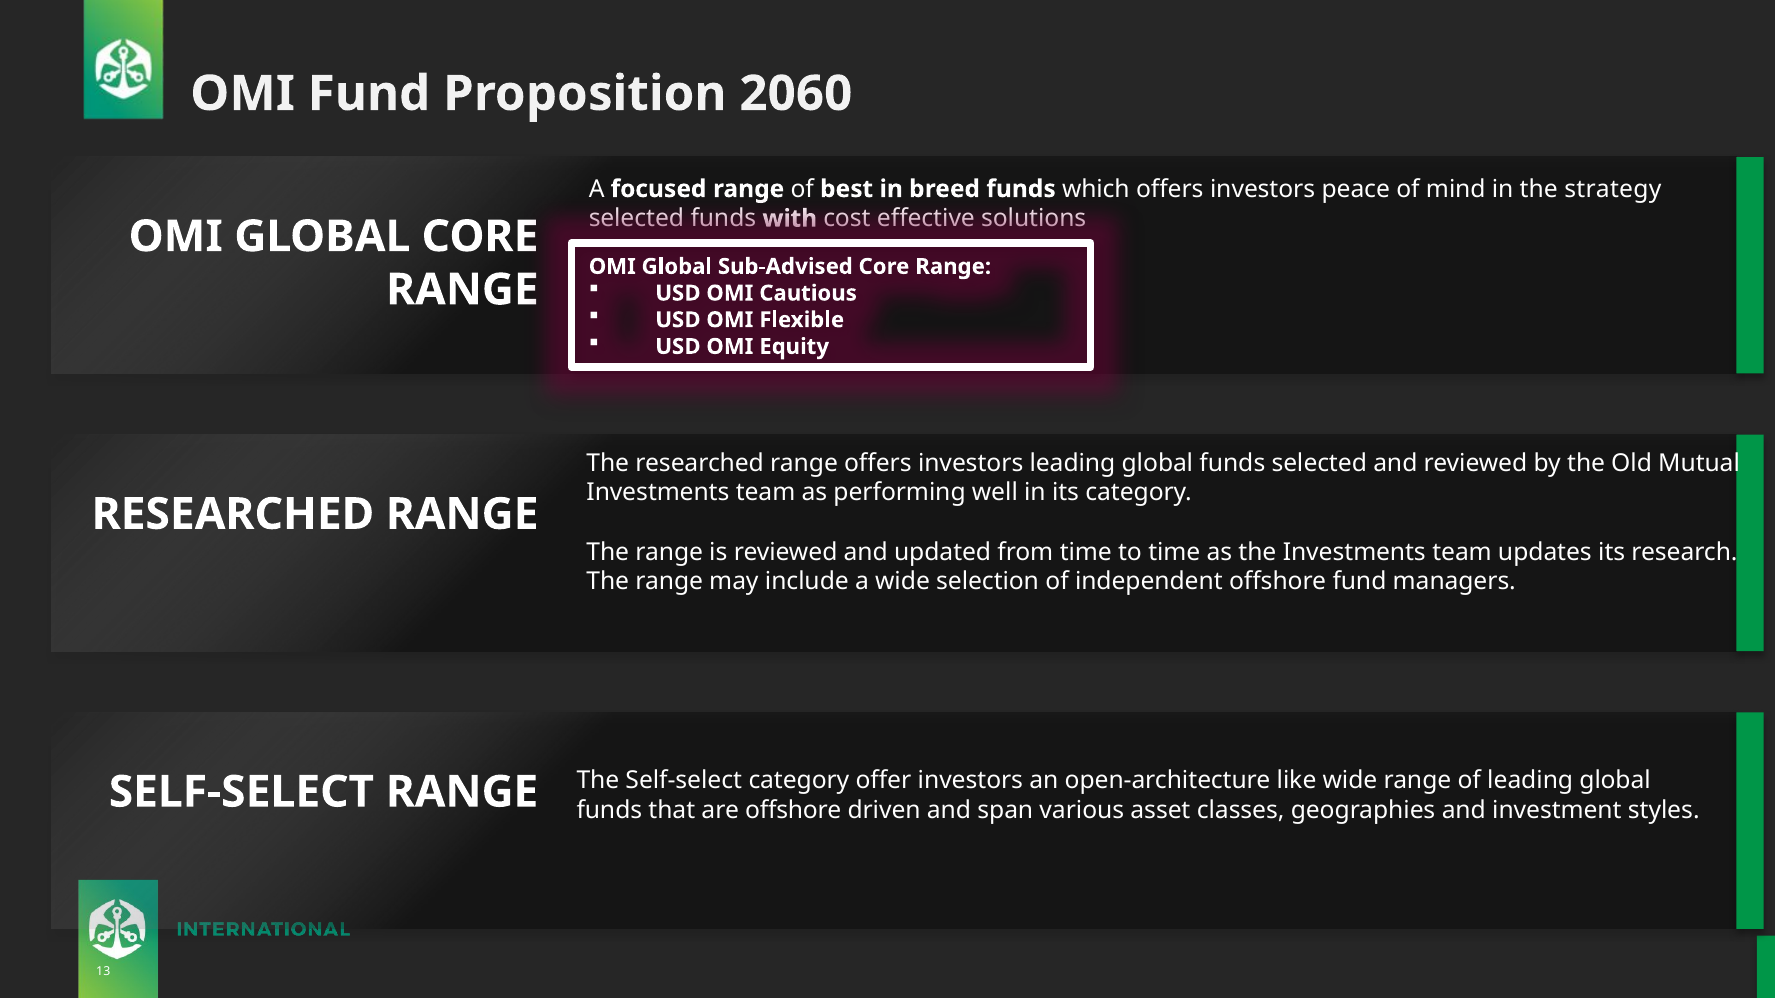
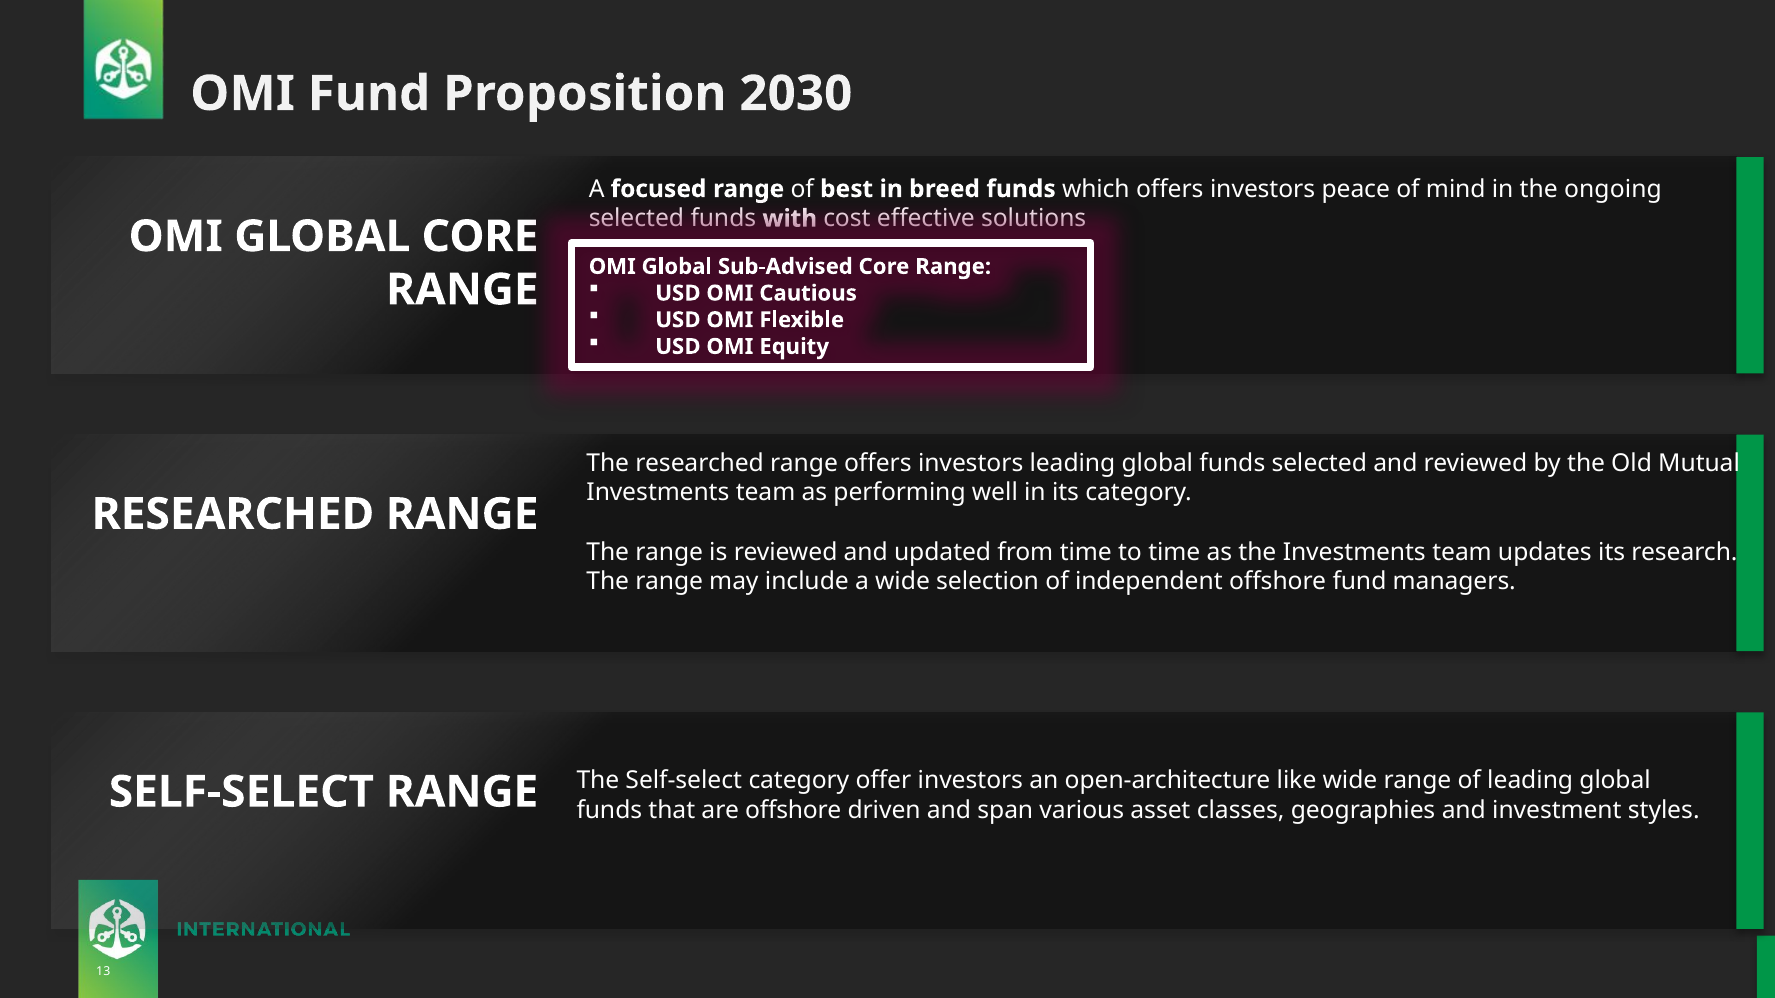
2060: 2060 -> 2030 (796, 94)
strategy: strategy -> ongoing (1613, 189)
